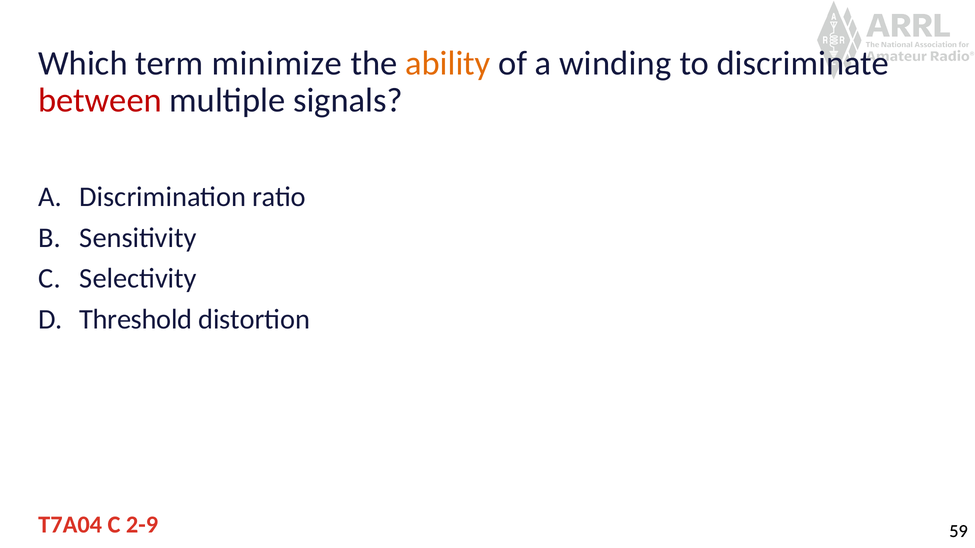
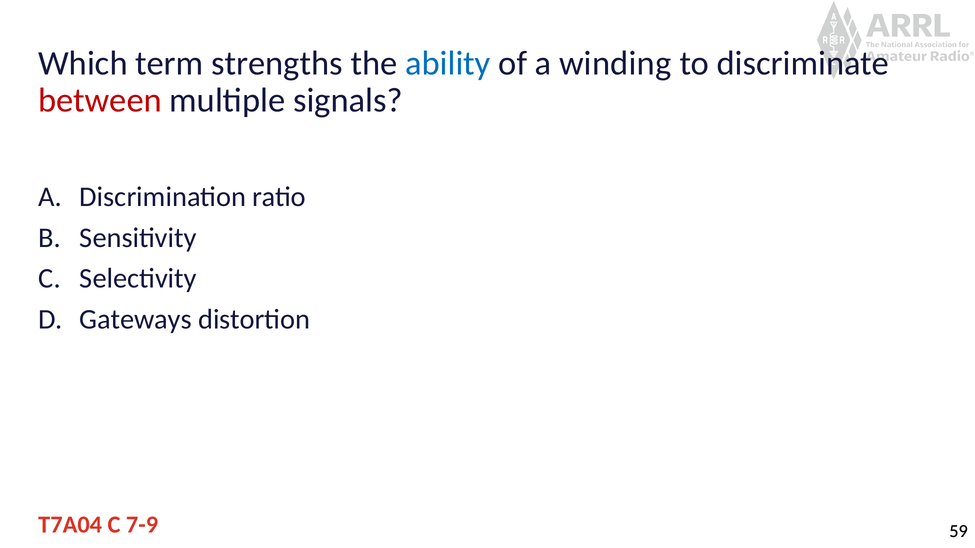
minimize: minimize -> strengths (277, 63)
ability colour: orange -> blue (448, 63)
Threshold: Threshold -> Gateways (136, 320)
2-9: 2-9 -> 7-9 (142, 525)
